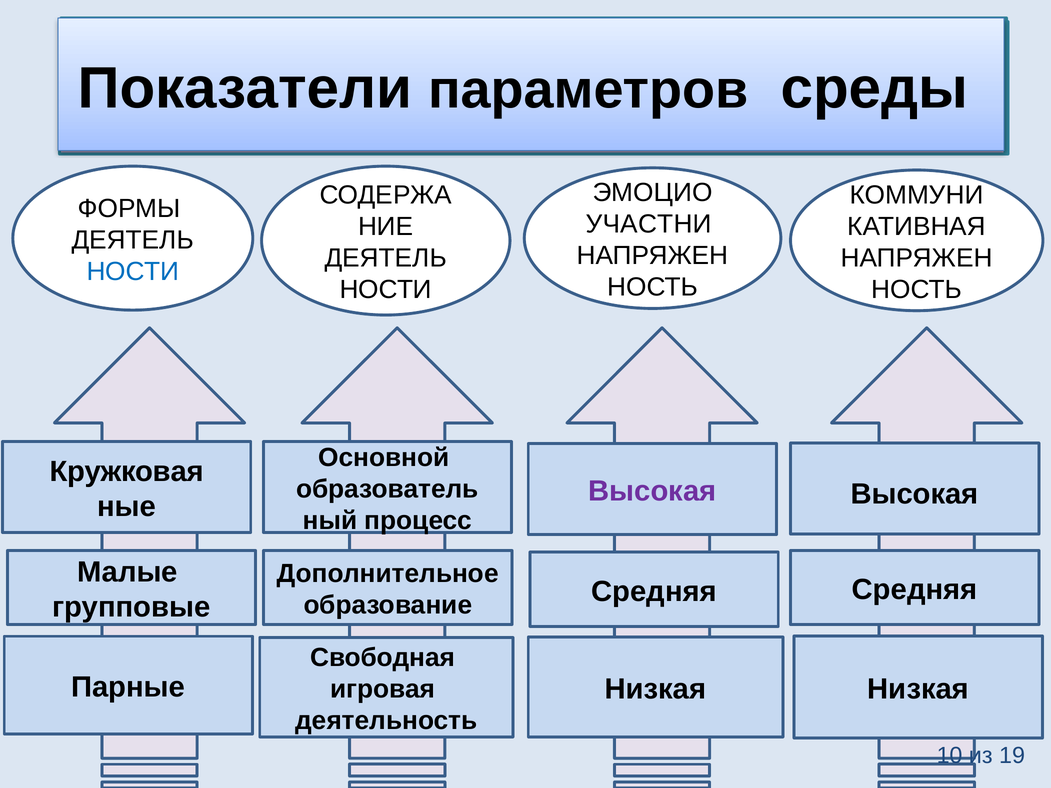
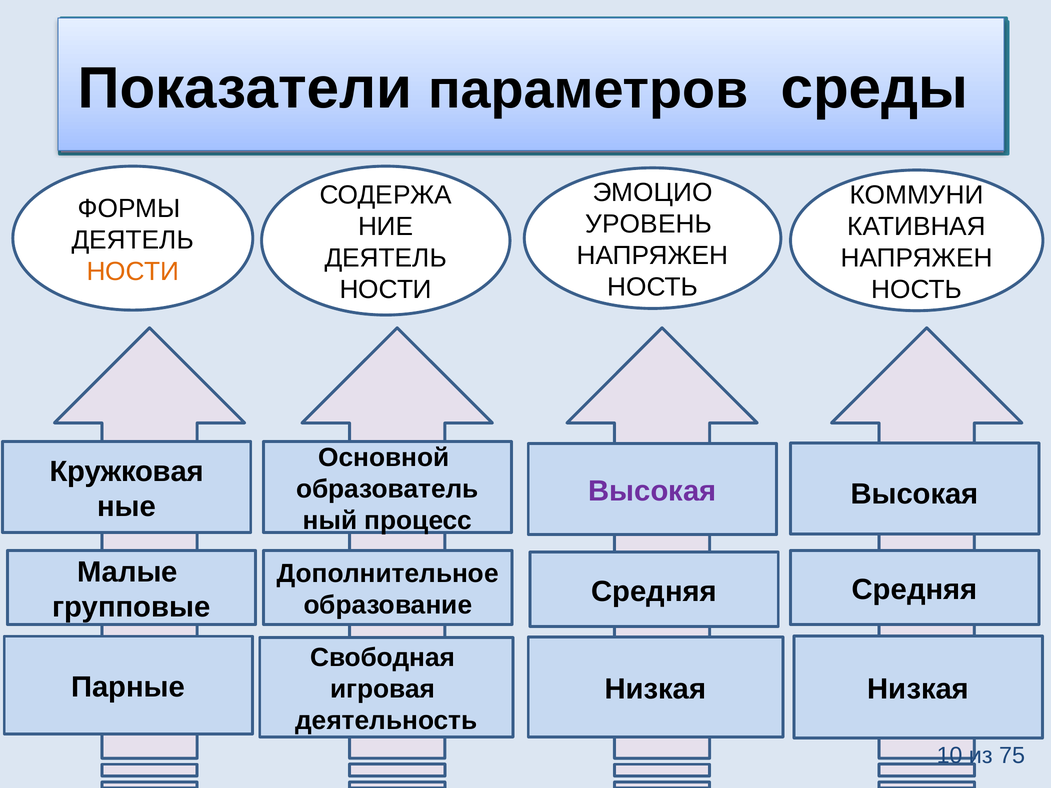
УЧАСТНИ: УЧАСТНИ -> УРОВЕНЬ (649, 224)
НОСТИ colour: blue -> orange (133, 272)
19: 19 -> 75 (1012, 756)
